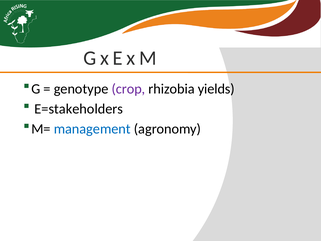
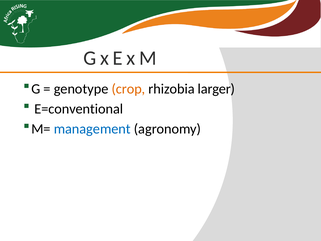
crop colour: purple -> orange (128, 89)
yields: yields -> larger (216, 89)
E=stakeholders: E=stakeholders -> E=conventional (79, 109)
